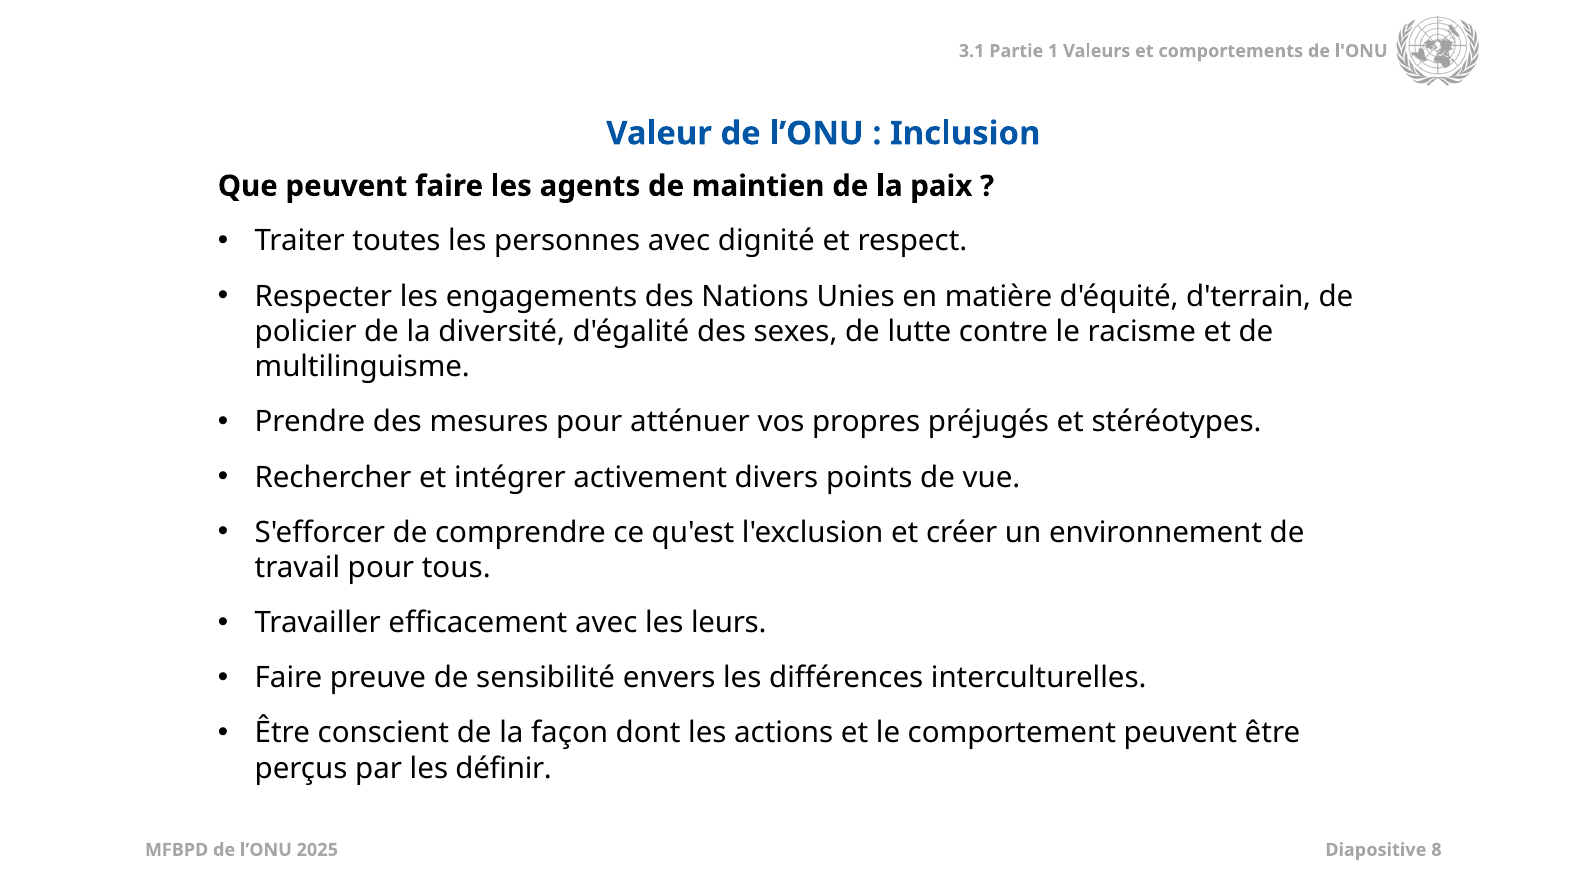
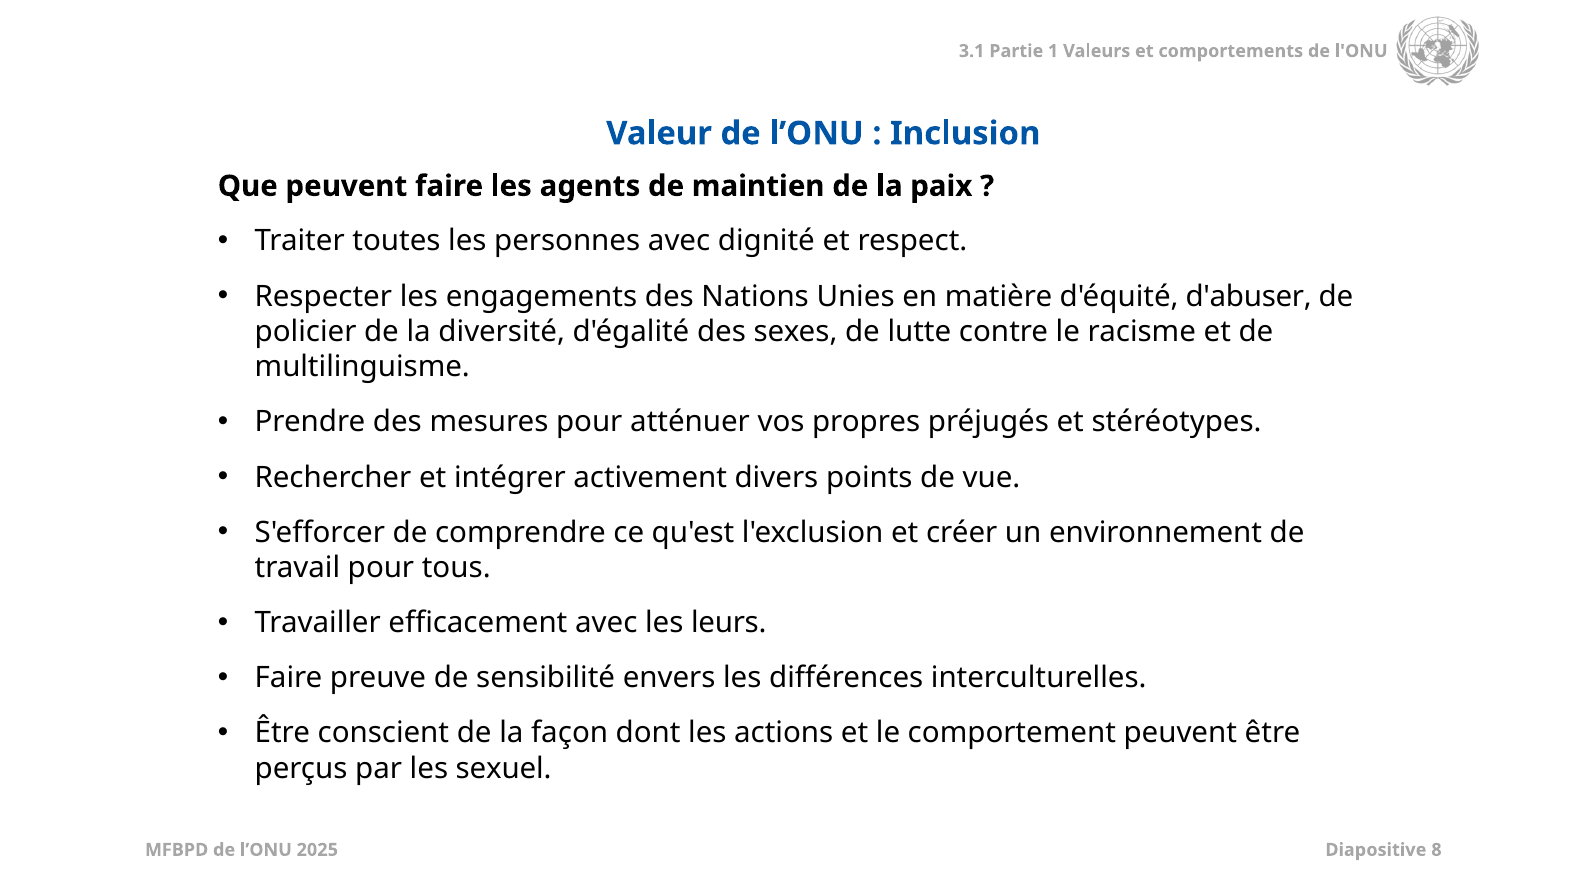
d'terrain: d'terrain -> d'abuser (1249, 296)
définir: définir -> sexuel (504, 769)
